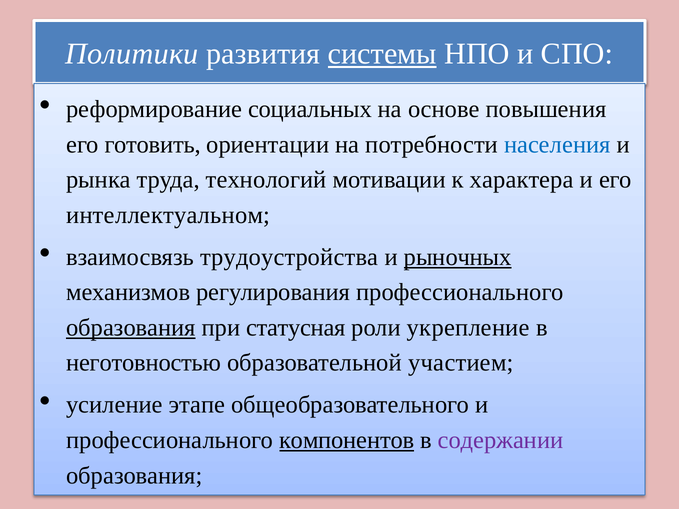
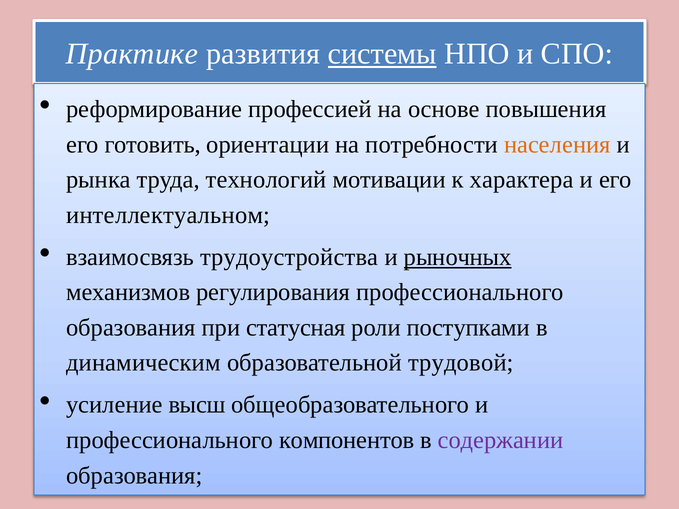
Политики: Политики -> Практике (132, 54)
социальных: социальных -> профессией (310, 109)
населения colour: blue -> orange (557, 144)
образования underline: present -> none (131, 328)
укрепление: укрепление -> поступками (468, 328)
неготовностью: неготовностью -> динамическим (143, 363)
участием: участием -> трудовой (461, 363)
этапе: этапе -> высш (197, 405)
компонентов underline: present -> none (347, 440)
